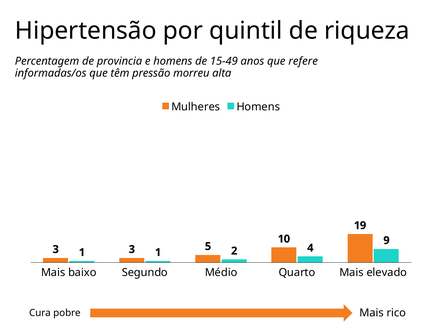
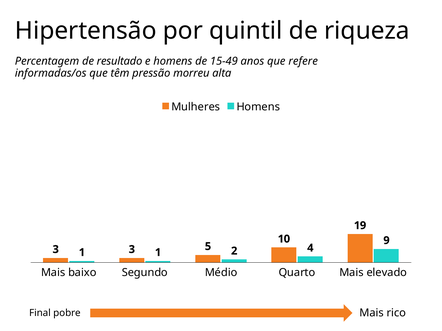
provincia: provincia -> resultado (120, 61)
Cura: Cura -> Final (40, 314)
